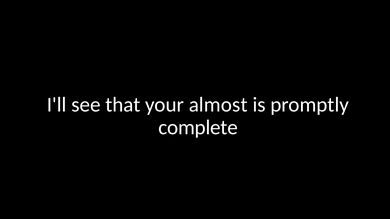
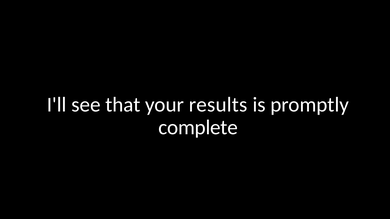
almost: almost -> results (218, 105)
